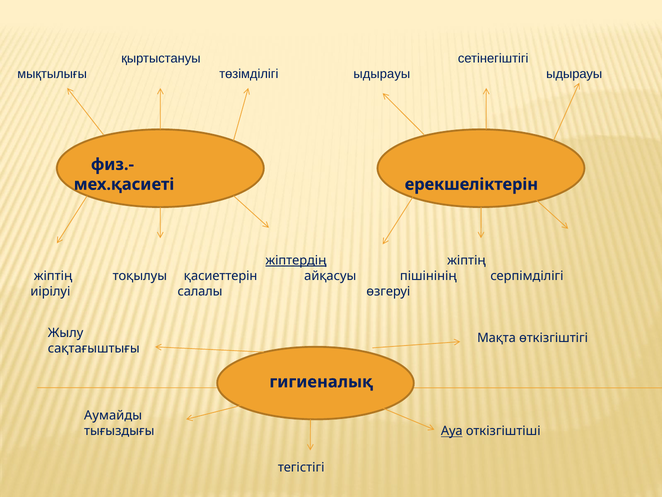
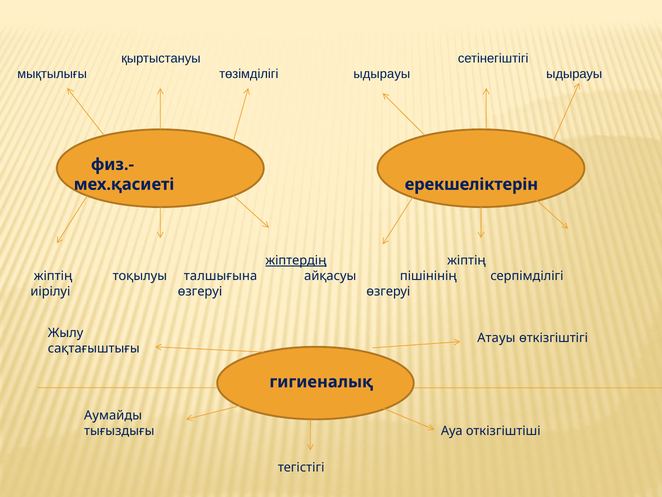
қасиеттерін: қасиеттерін -> талшығына (221, 276)
иірілуі салалы: салалы -> өзгеруі (200, 291)
Мақта: Мақта -> Атауы (496, 338)
Ауа underline: present -> none (452, 431)
